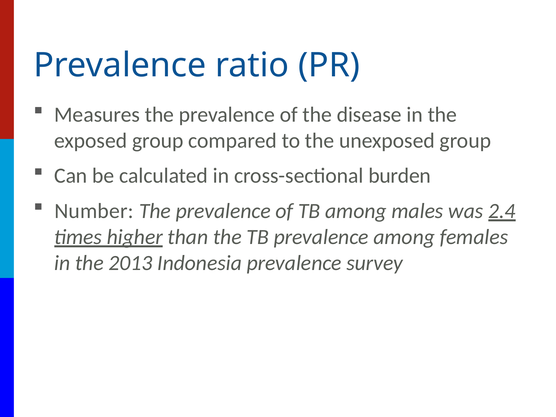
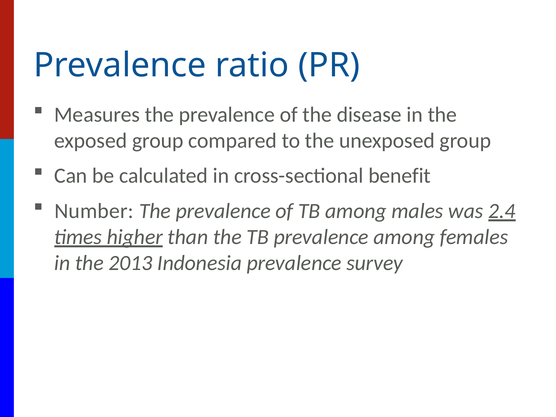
burden: burden -> benefit (400, 176)
